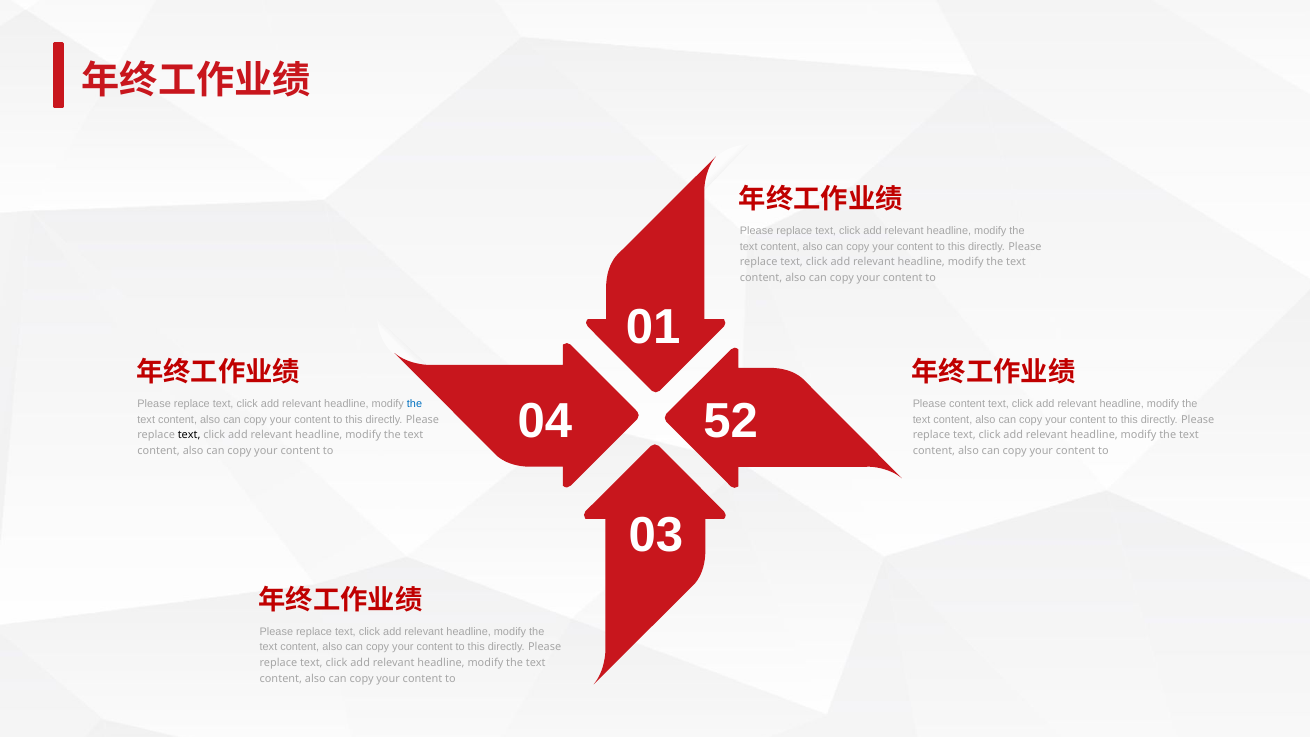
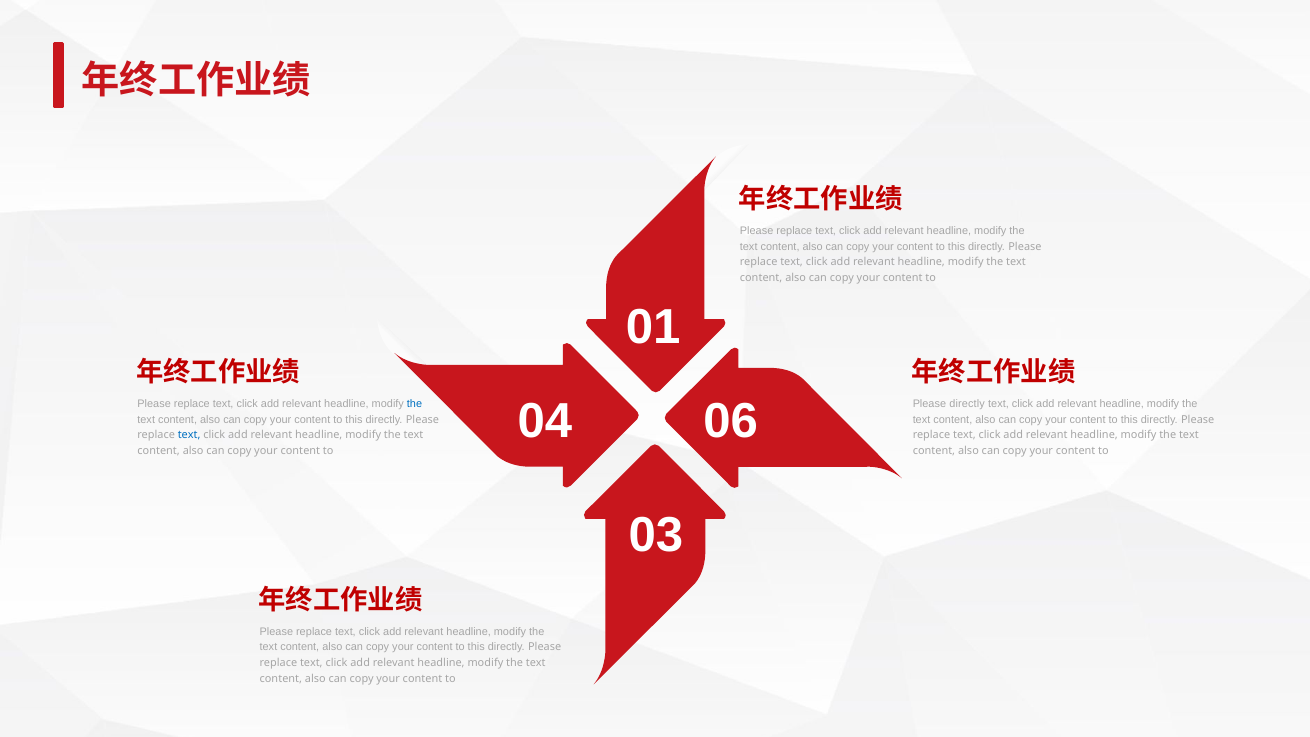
Please content: content -> directly (967, 404)
52: 52 -> 06 (731, 422)
text colour: black -> blue (189, 435)
